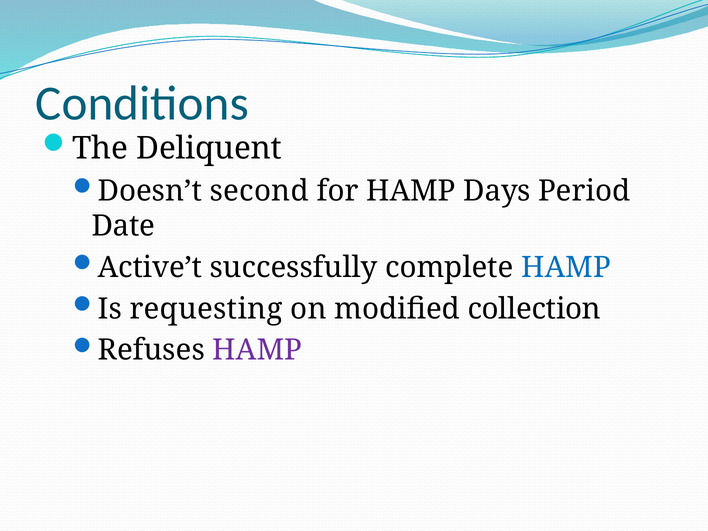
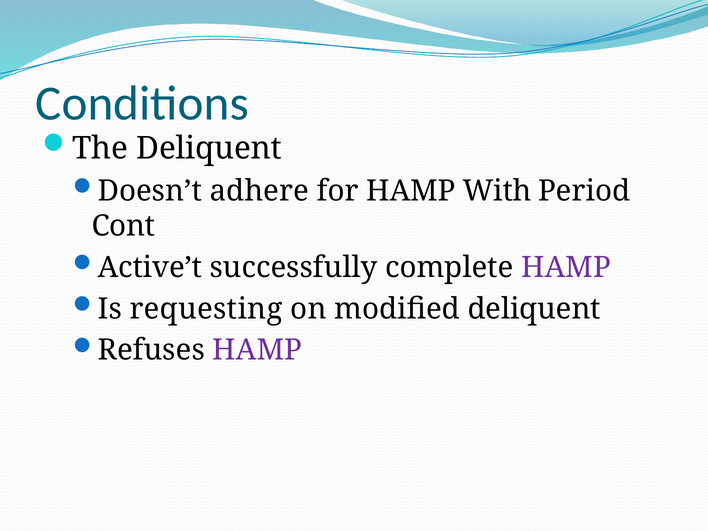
second: second -> adhere (259, 191)
Days: Days -> With (497, 191)
Date: Date -> Cont (123, 226)
HAMP colour: blue -> purple (566, 268)
modified collection: collection -> deliquent (534, 309)
